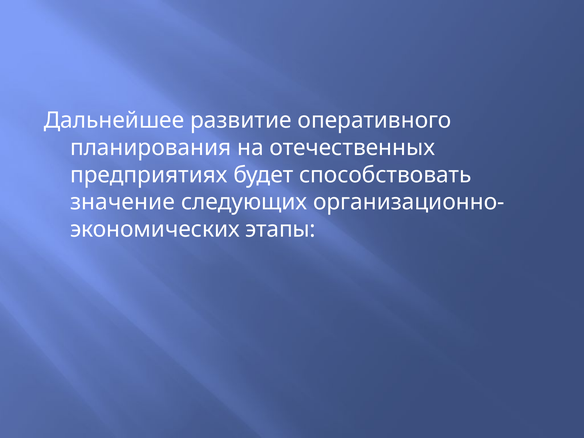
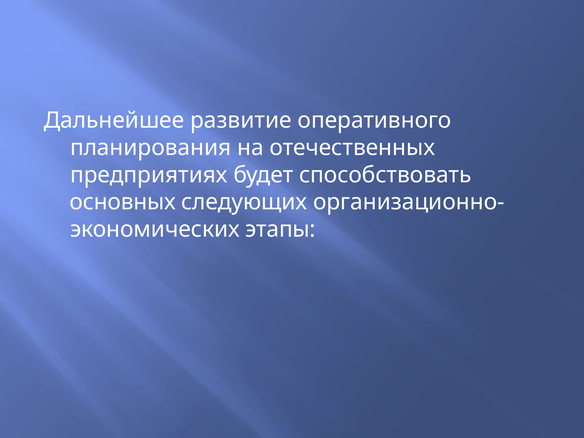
значение: значение -> основных (123, 202)
